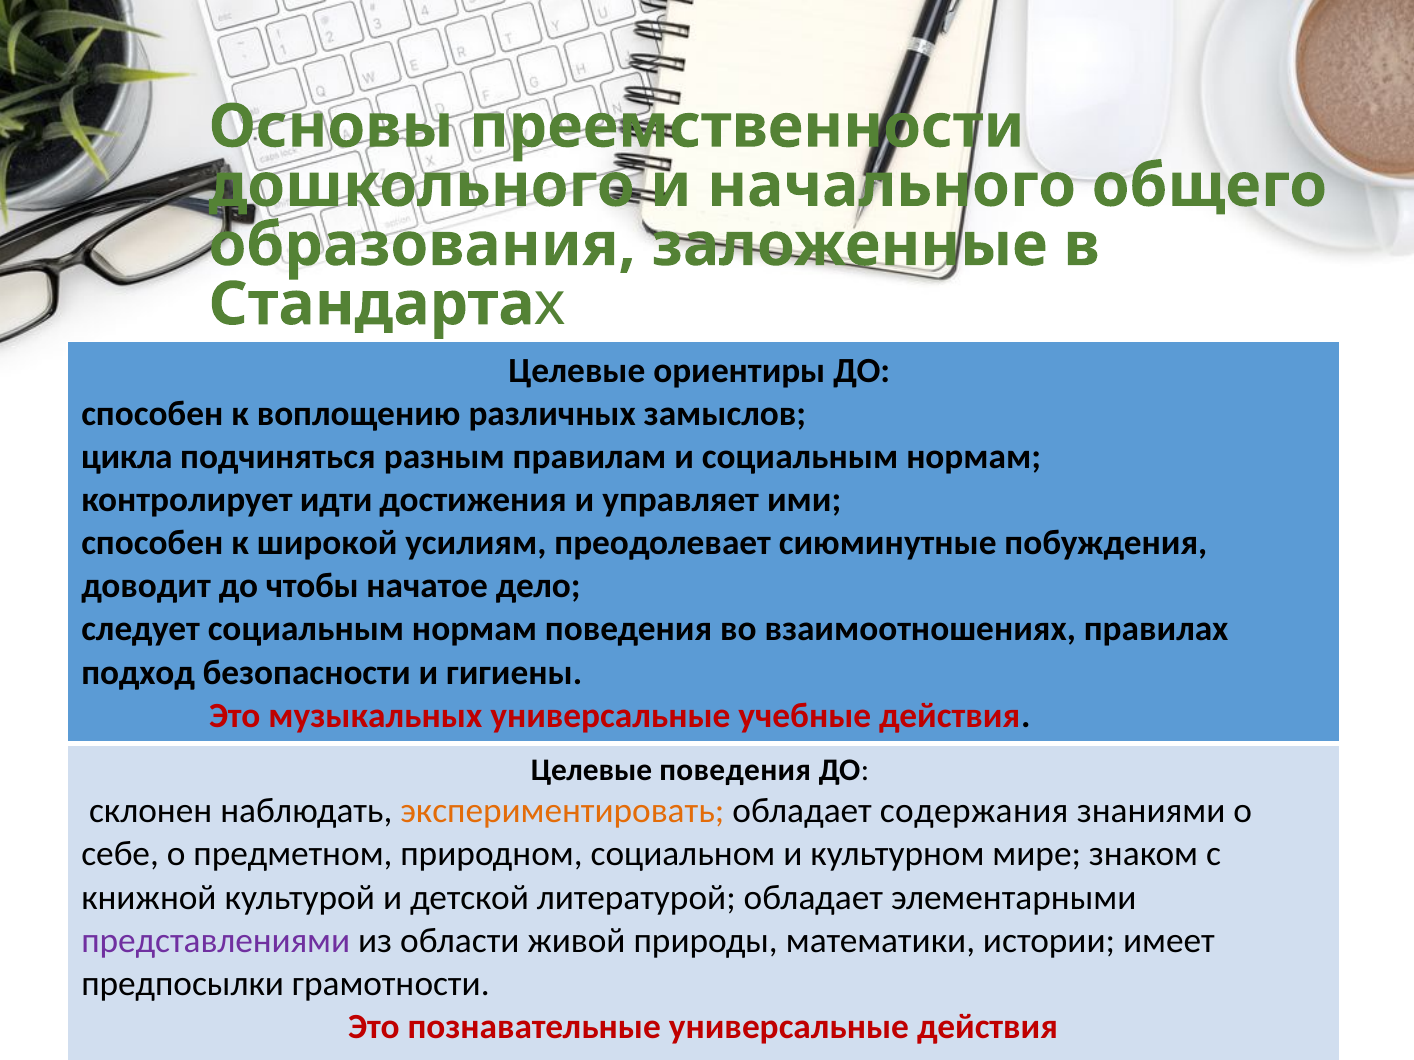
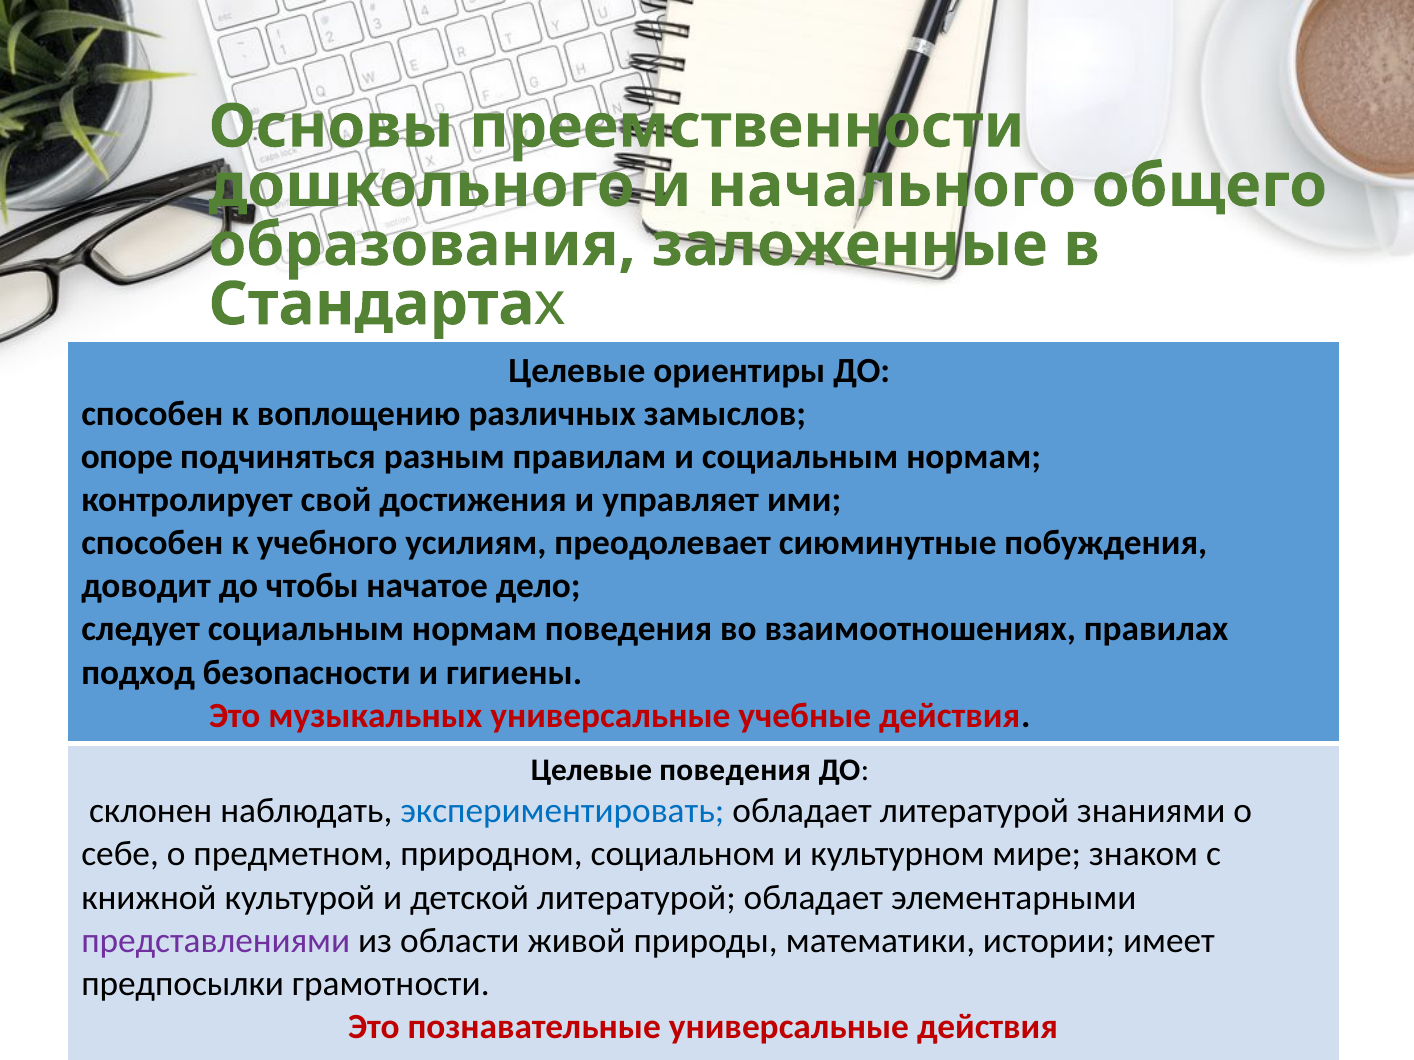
цикла: цикла -> опоре (127, 457)
идти: идти -> свой (336, 500)
широкой: широкой -> учебного (327, 543)
экспериментировать colour: orange -> blue (562, 812)
обладает содержания: содержания -> литературой (974, 812)
